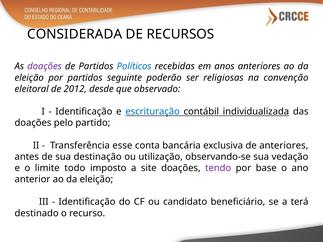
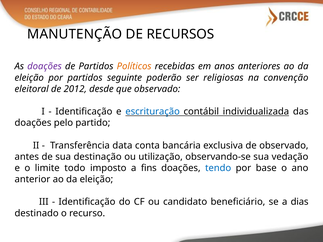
CONSIDERADA: CONSIDERADA -> MANUTENÇÃO (75, 34)
Políticos colour: blue -> orange (134, 66)
esse: esse -> data (122, 146)
de anteriores: anteriores -> observado (284, 146)
site: site -> fins (149, 168)
tendo colour: purple -> blue (218, 168)
terá: terá -> dias (300, 202)
